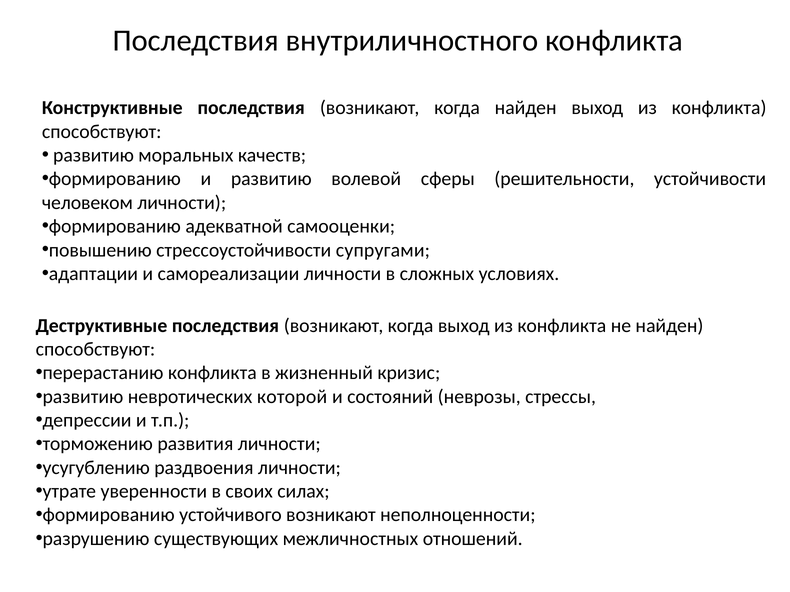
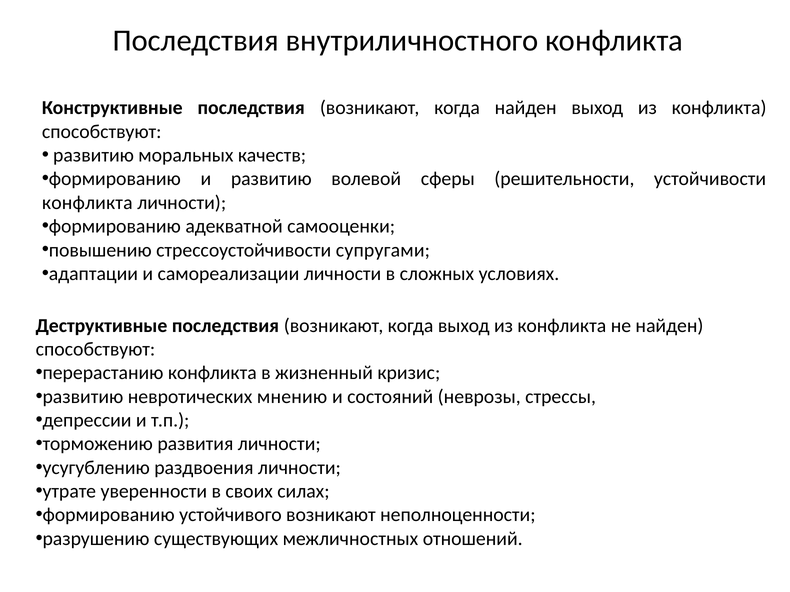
человеком: человеком -> конфликта (87, 203)
которой: которой -> мнению (292, 397)
